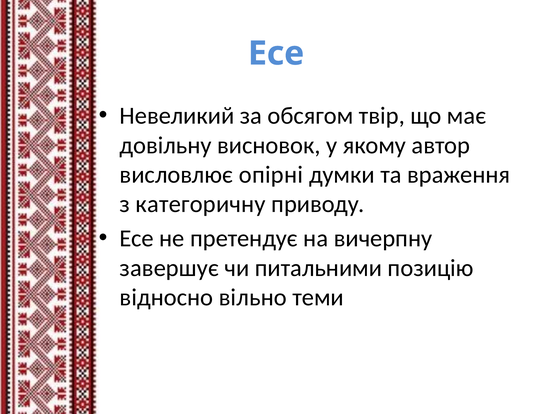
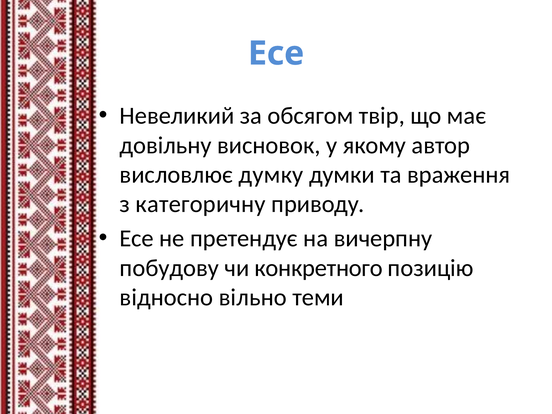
опірні: опірні -> думку (271, 175)
завершує: завершує -> побудову (169, 268)
питальними: питальними -> конкретного (319, 268)
